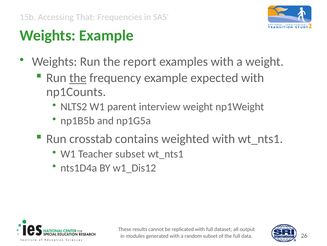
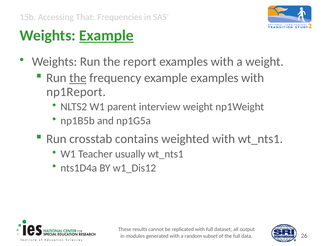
Example underline: none -> present (106, 36)
example expected: expected -> examples (214, 78)
np1Counts: np1Counts -> np1Report (76, 92)
Teacher subset: subset -> usually (130, 154)
